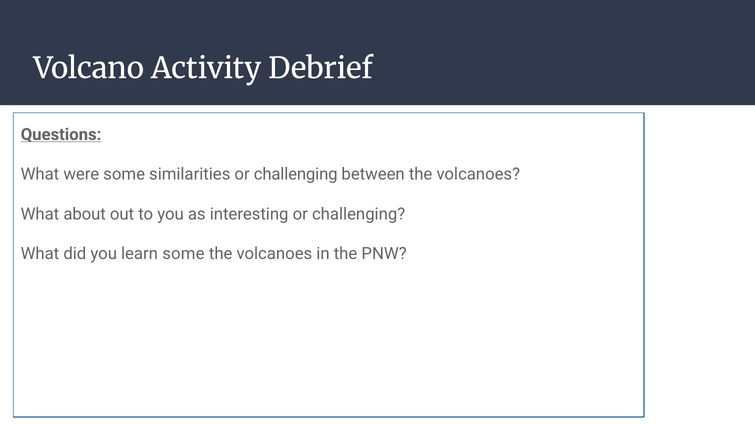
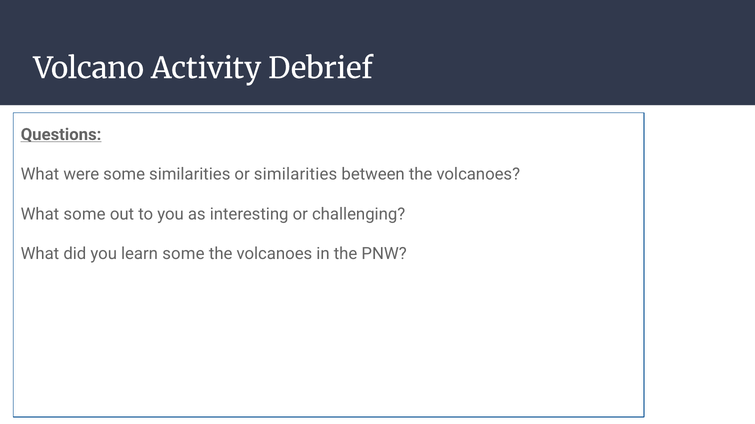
similarities or challenging: challenging -> similarities (296, 175)
What about: about -> some (84, 214)
